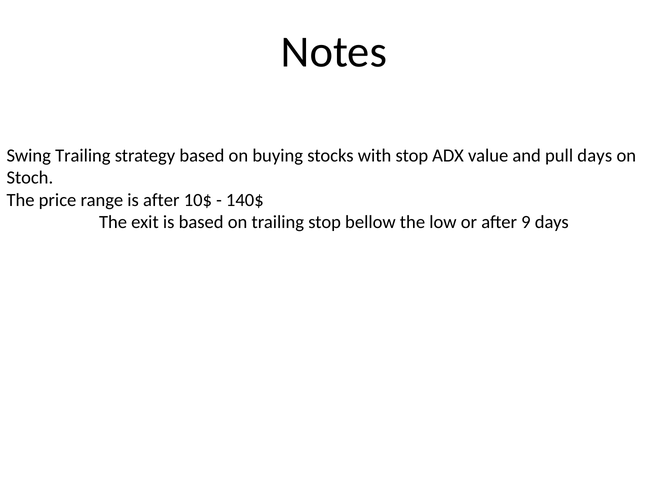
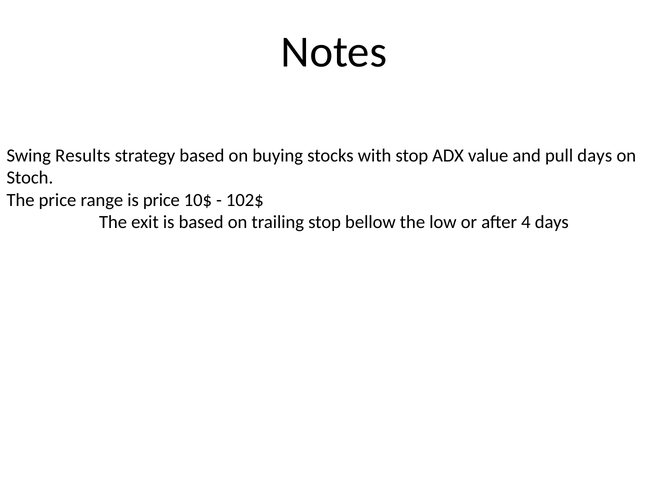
Swing Trailing: Trailing -> Results (83, 155)
is after: after -> price (161, 200)
140$: 140$ -> 102$ (245, 200)
9: 9 -> 4 (526, 222)
